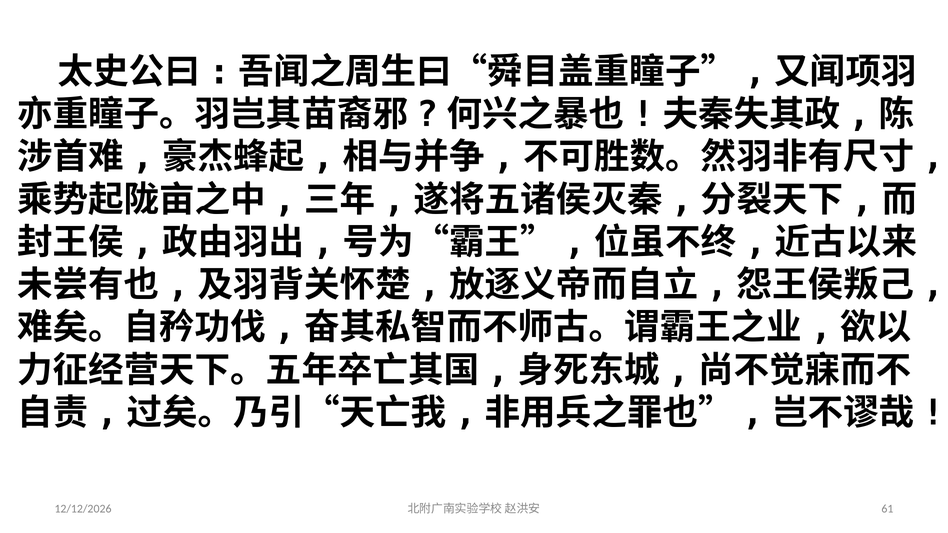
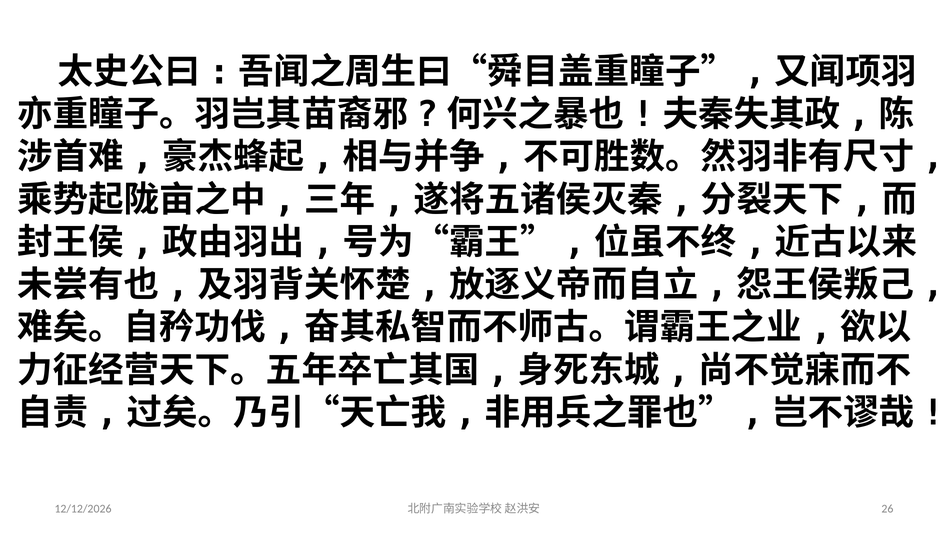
61: 61 -> 26 (887, 509)
